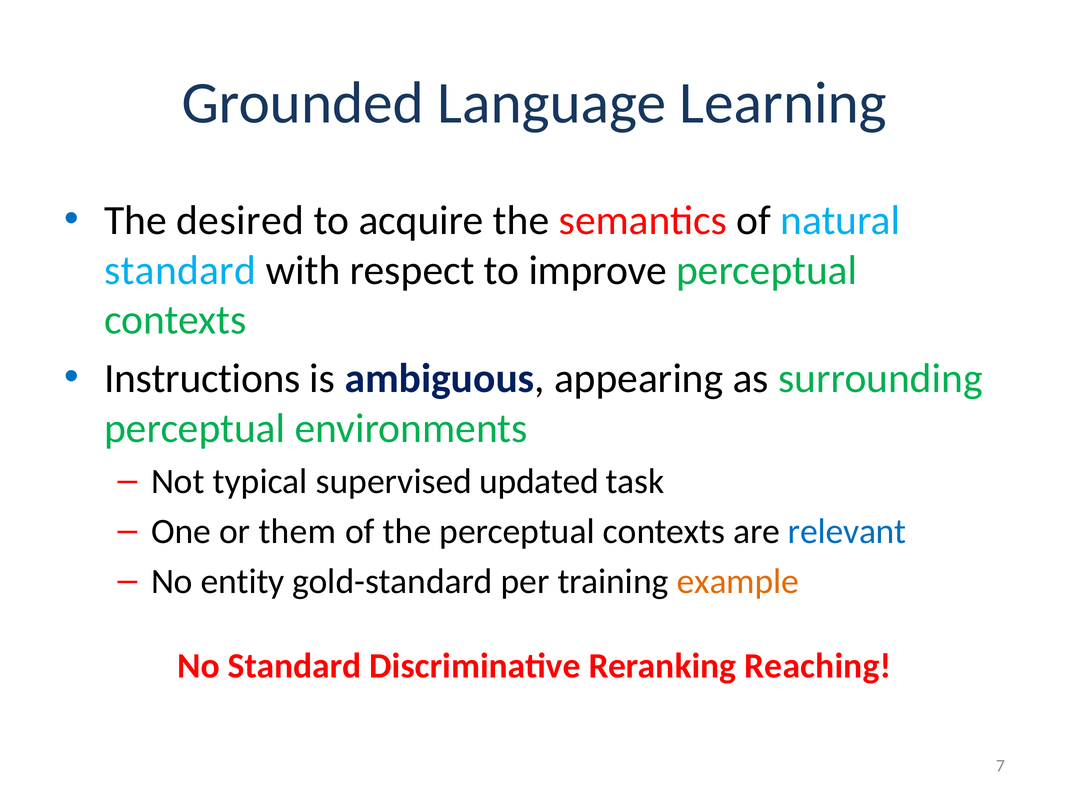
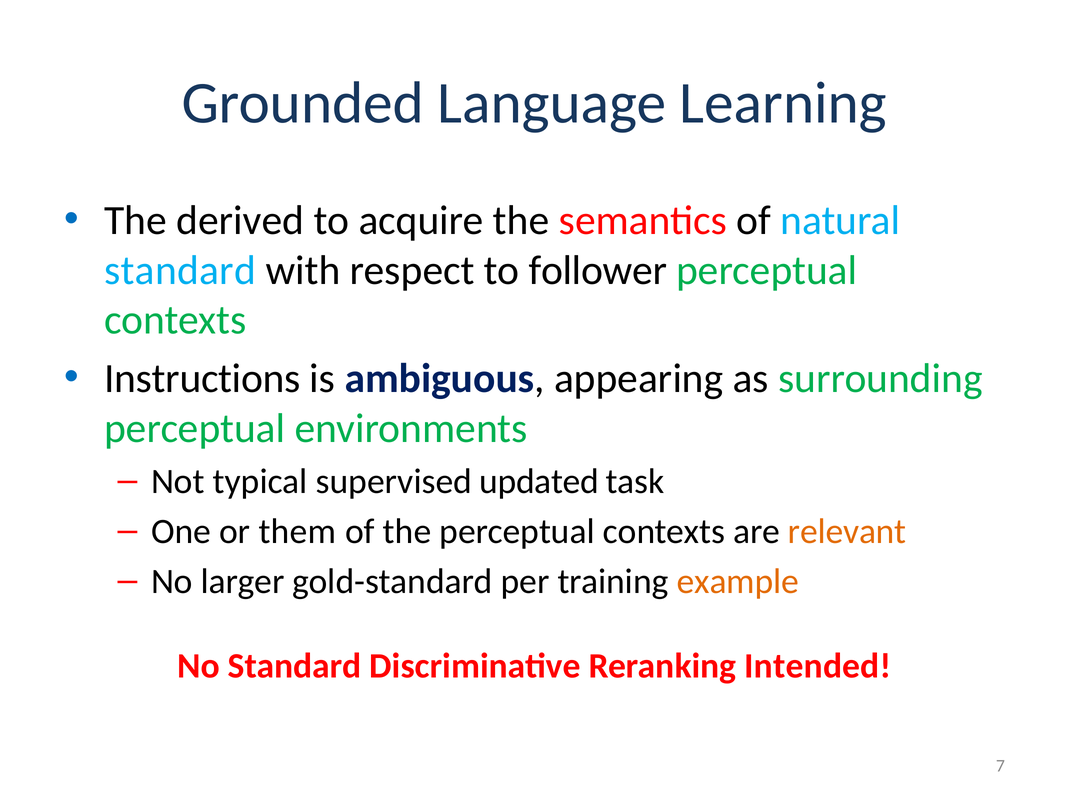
desired: desired -> derived (240, 220)
improve: improve -> follower (598, 270)
relevant colour: blue -> orange (847, 531)
entity: entity -> larger (243, 581)
Reaching: Reaching -> Intended (818, 666)
